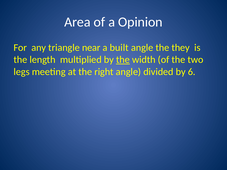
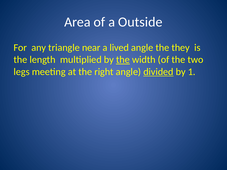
Opinion: Opinion -> Outside (140, 22)
built: built -> lived (119, 48)
divided underline: none -> present (158, 72)
6: 6 -> 1 (192, 72)
